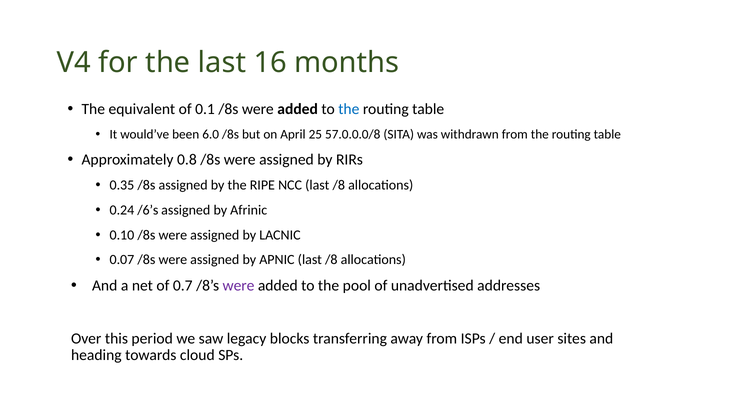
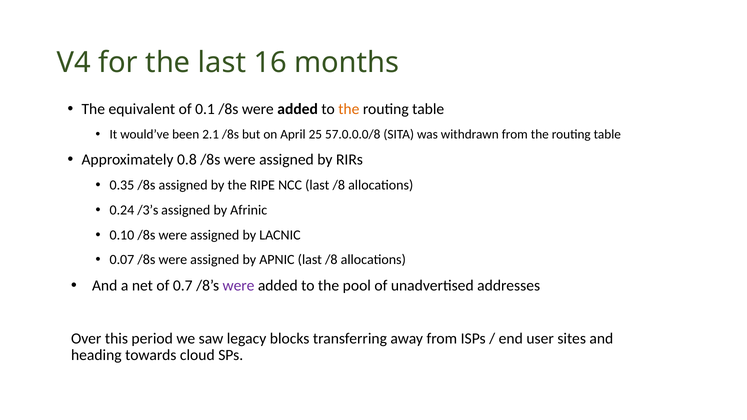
the colour: blue -> orange (349, 109)
6.0: 6.0 -> 2.1 (211, 134)
/6’s: /6’s -> /3’s (148, 210)
